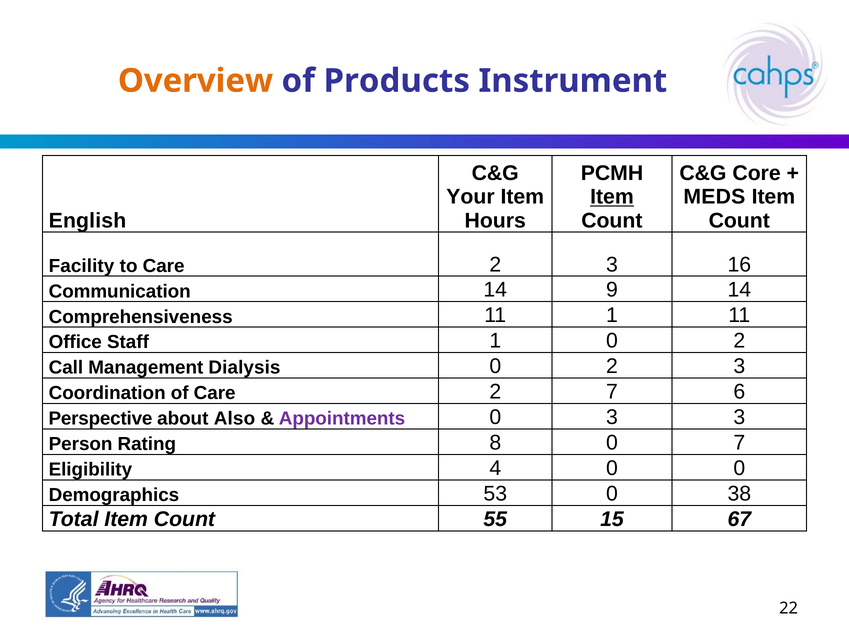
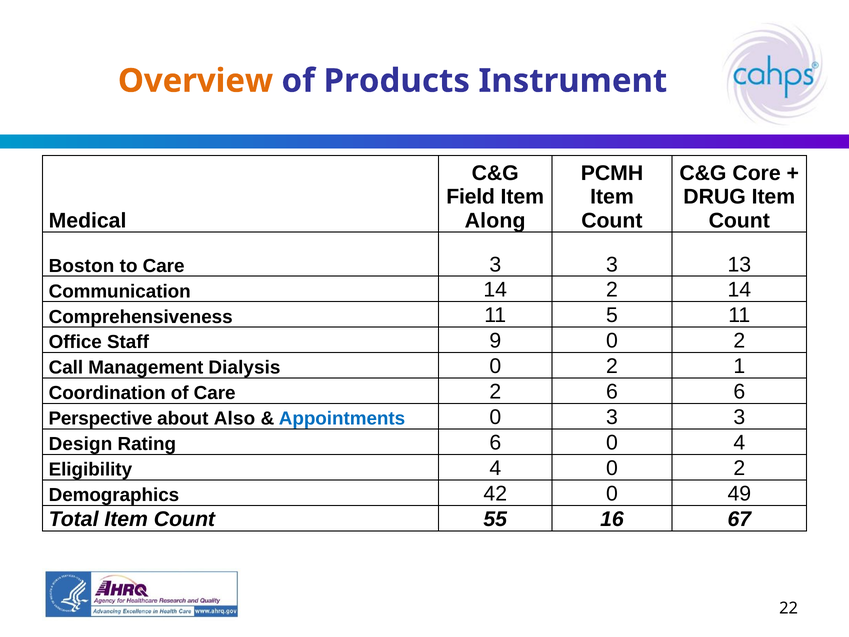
Your: Your -> Field (471, 197)
Item underline: present -> none (612, 197)
MEDS: MEDS -> DRUG (715, 197)
English: English -> Medical (88, 221)
Hours: Hours -> Along (495, 221)
Facility: Facility -> Boston (82, 266)
to Care 2: 2 -> 3 (495, 264)
16: 16 -> 13 (739, 264)
14 9: 9 -> 2 (612, 290)
11 1: 1 -> 5 (612, 315)
Staff 1: 1 -> 9 (495, 341)
0 2 3: 3 -> 1 (739, 366)
2 7: 7 -> 6 (612, 392)
Appointments colour: purple -> blue (342, 419)
Person: Person -> Design (80, 444)
Rating 8: 8 -> 6 (495, 443)
0 7: 7 -> 4 (739, 443)
4 0 0: 0 -> 2 (739, 468)
53: 53 -> 42 (495, 494)
38: 38 -> 49 (739, 494)
15: 15 -> 16 (612, 519)
